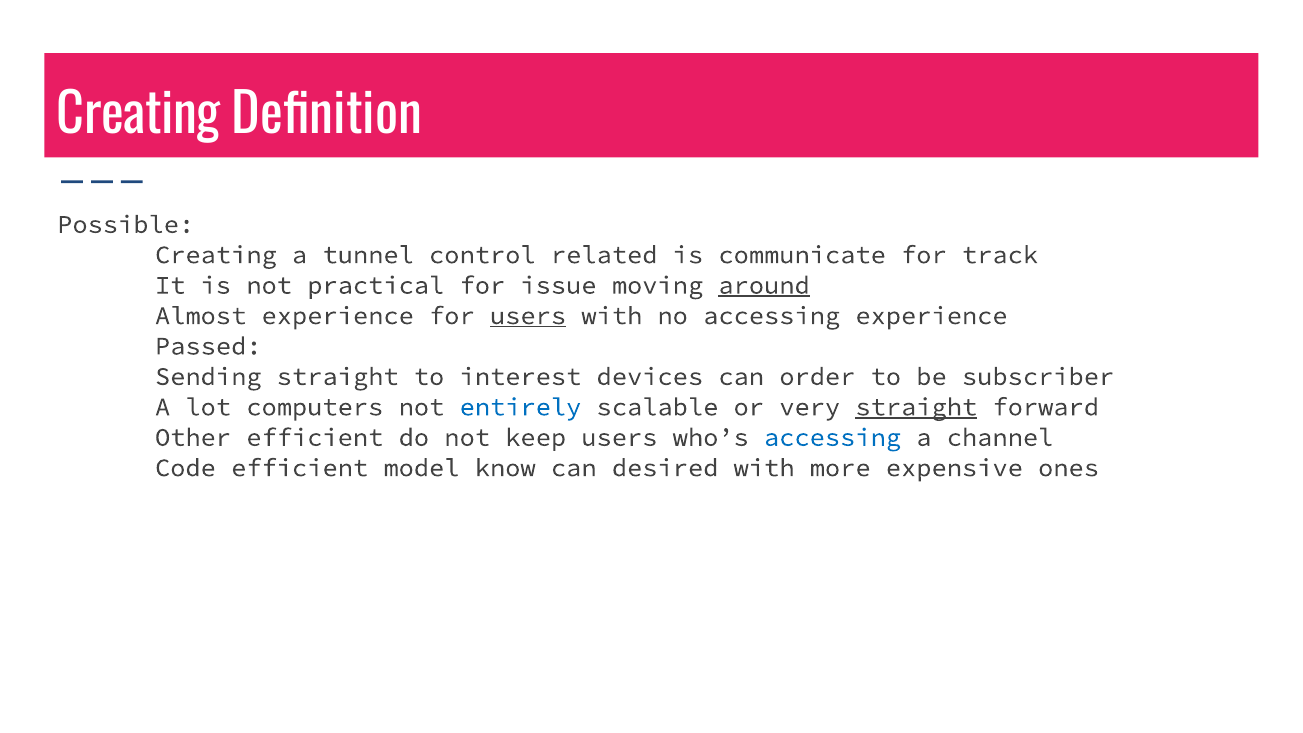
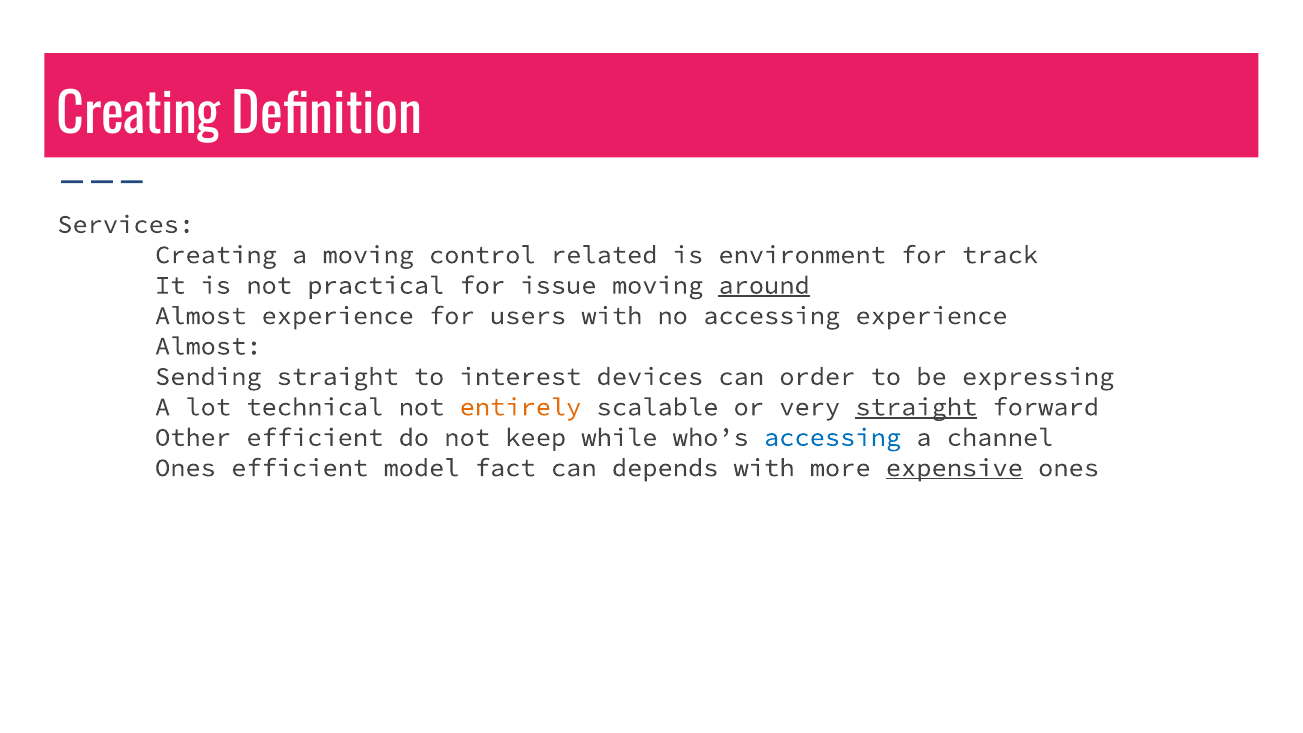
Possible: Possible -> Services (126, 224)
a tunnel: tunnel -> moving (368, 255)
communicate: communicate -> environment (802, 255)
users underline: present -> none (528, 316)
Passed: Passed -> Almost (208, 346)
subscriber: subscriber -> expressing (1038, 377)
computers: computers -> technical (315, 407)
entirely colour: blue -> orange (520, 407)
keep users: users -> while (619, 437)
Code: Code -> Ones (185, 468)
know: know -> fact (505, 468)
desired: desired -> depends (665, 468)
expensive underline: none -> present (954, 468)
